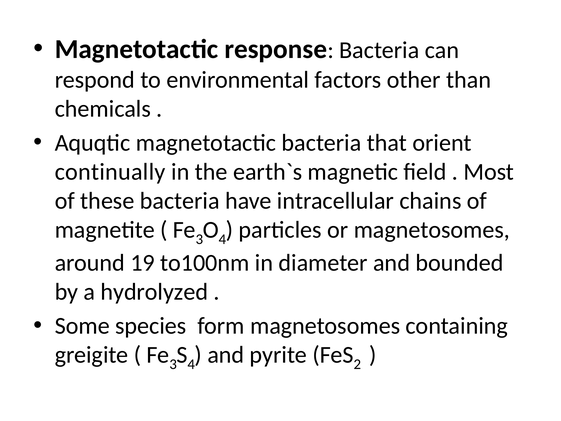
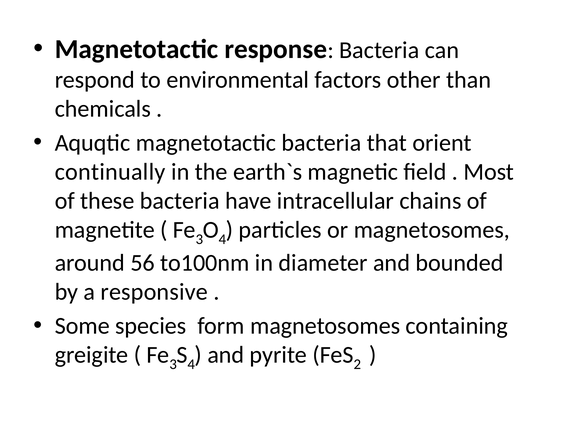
19: 19 -> 56 (143, 263)
hydrolyzed: hydrolyzed -> responsive (154, 292)
